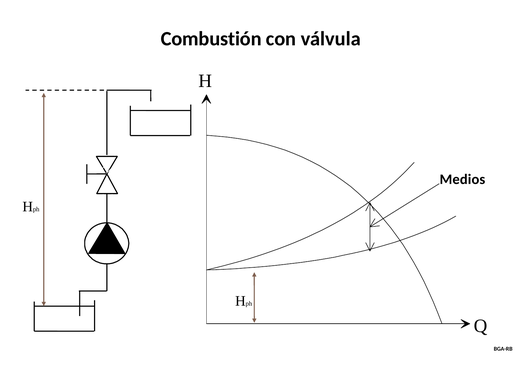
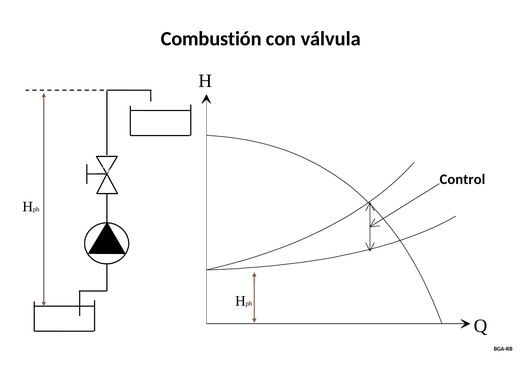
Medios: Medios -> Control (462, 179)
